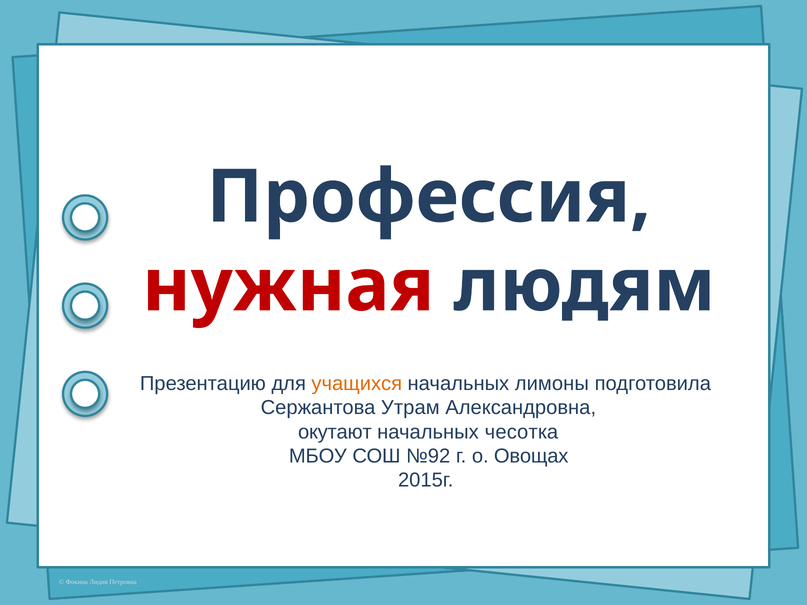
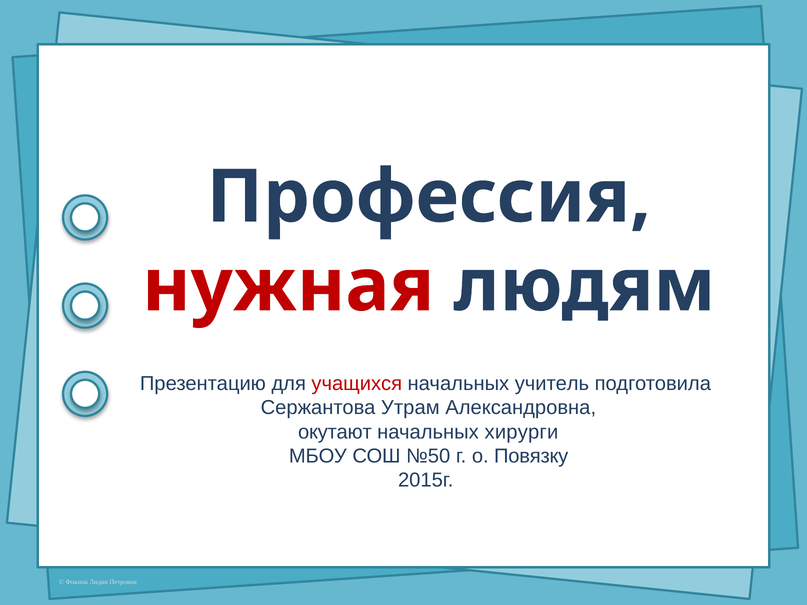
учащихся colour: orange -> red (357, 384)
лимоны: лимоны -> учитель (552, 384)
чесотка: чесотка -> хирурги (521, 432)
№92: №92 -> №50 (428, 456)
Овощах: Овощах -> Повязку (531, 456)
